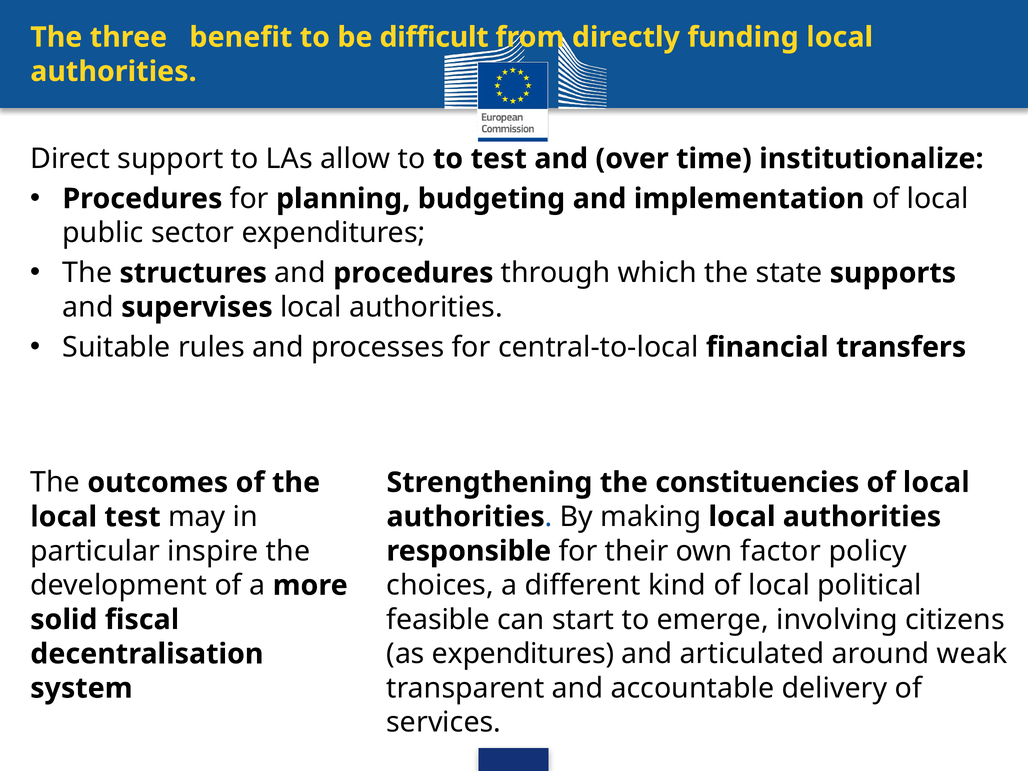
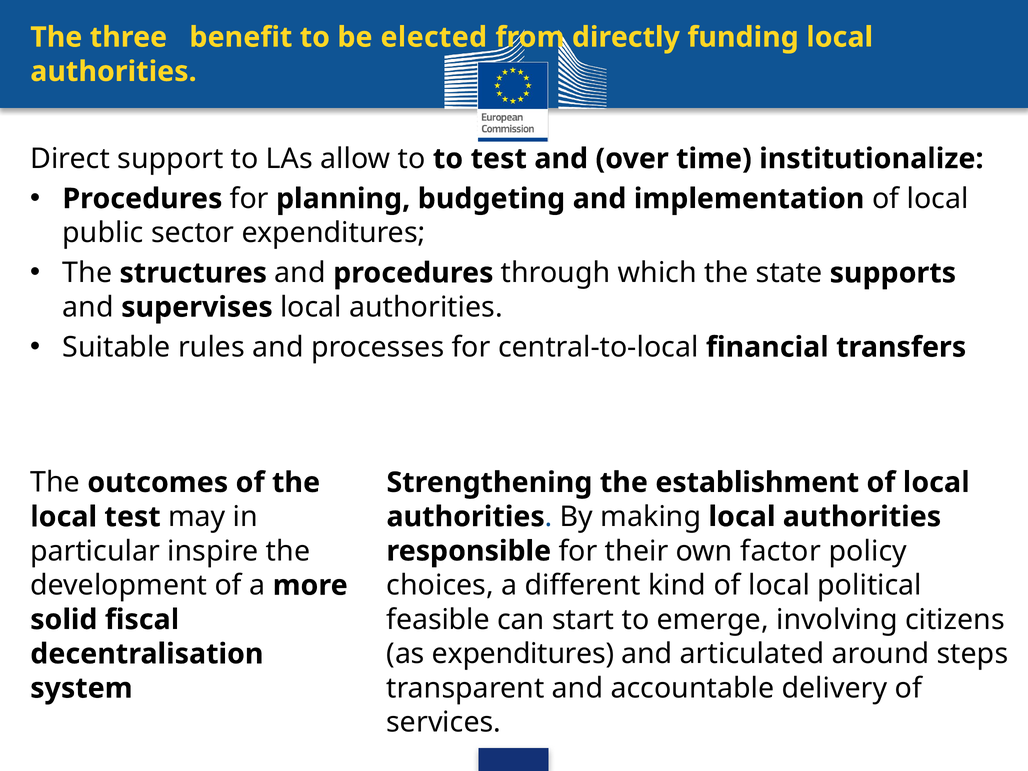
difficult: difficult -> elected (434, 37)
constituencies: constituencies -> establishment (757, 483)
weak: weak -> steps (972, 654)
